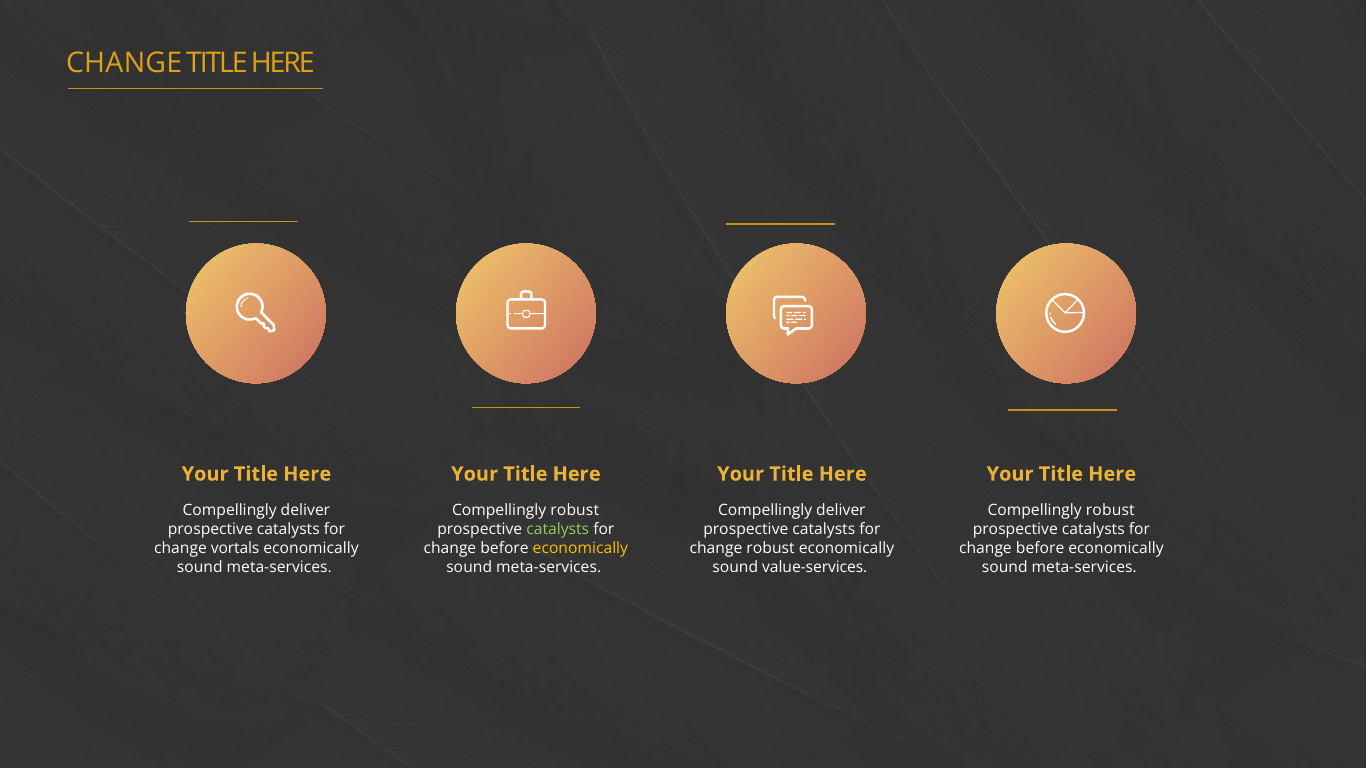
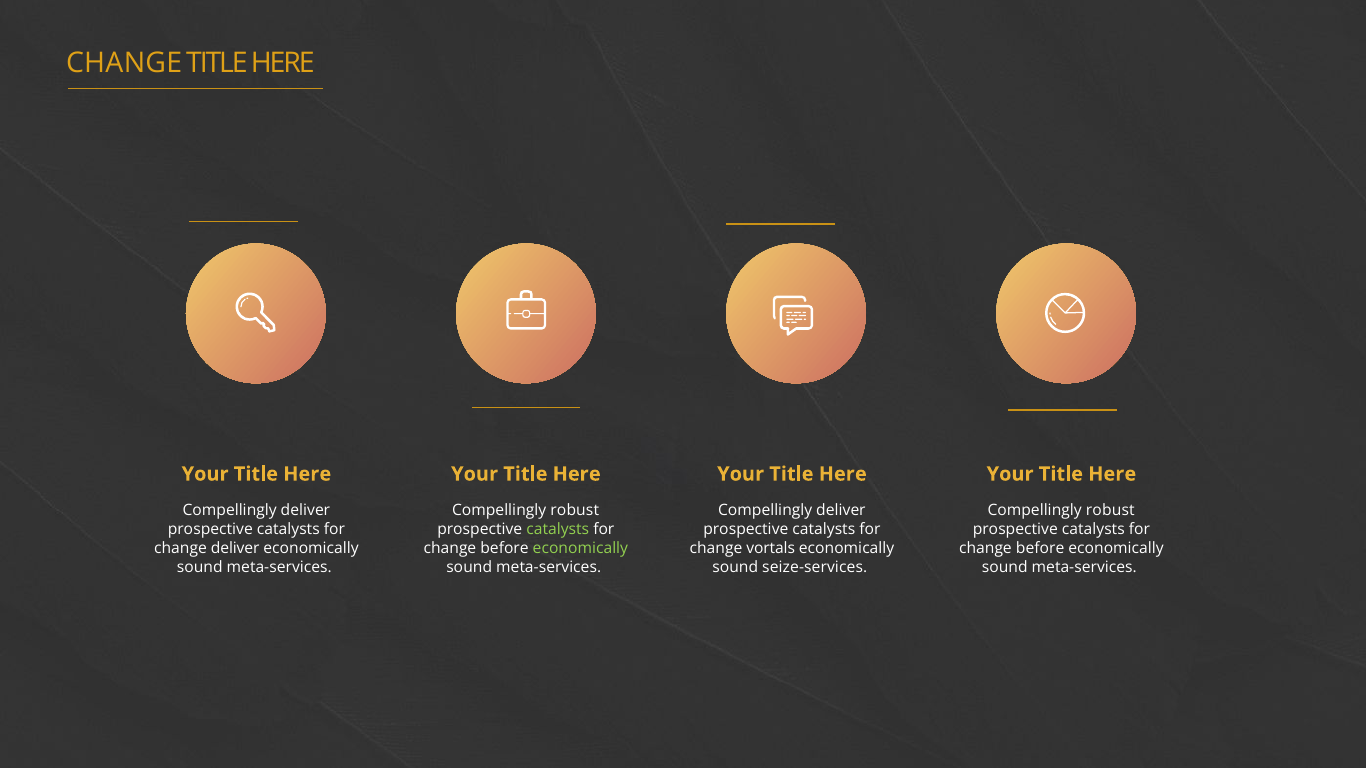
change vortals: vortals -> deliver (235, 548)
economically colour: yellow -> light green (580, 548)
change robust: robust -> vortals (771, 548)
value-services: value-services -> seize-services (815, 567)
